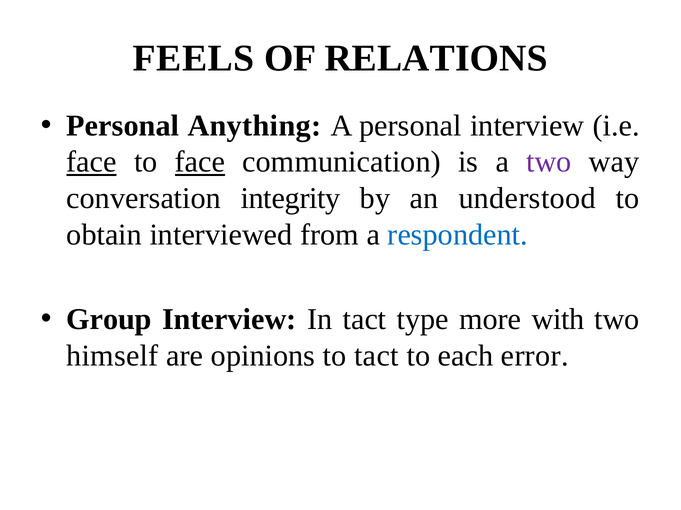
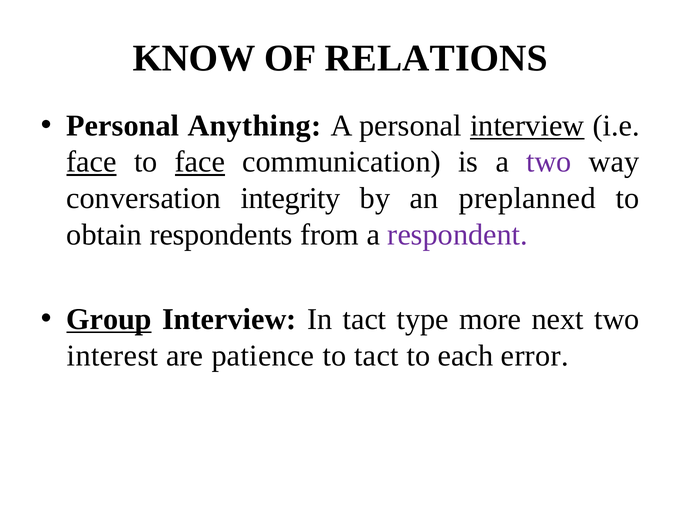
FEELS: FEELS -> KNOW (194, 58)
interview underline: none -> present (527, 126)
understood: understood -> preplanned (527, 199)
interviewed: interviewed -> respondents (221, 235)
respondent colour: blue -> purple (458, 235)
Group underline: none -> present (109, 320)
with: with -> next (558, 320)
himself: himself -> interest (112, 356)
opinions: opinions -> patience (263, 356)
